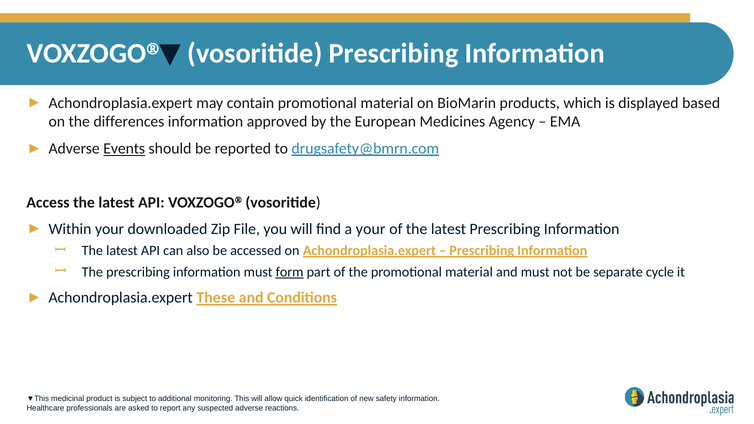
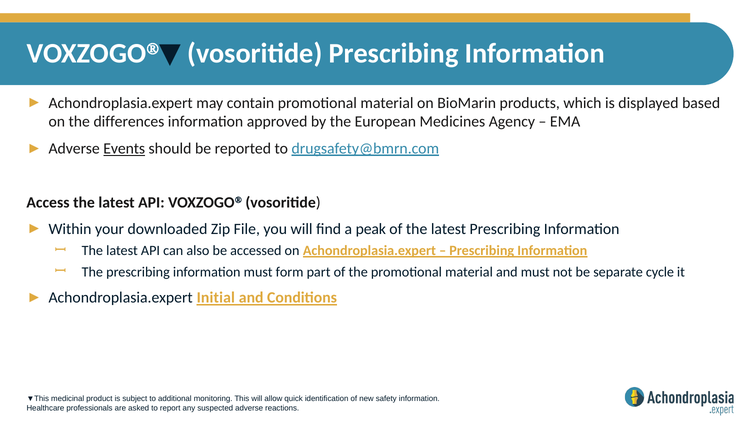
a your: your -> peak (371, 229)
form underline: present -> none (290, 272)
These: These -> Initial (216, 298)
